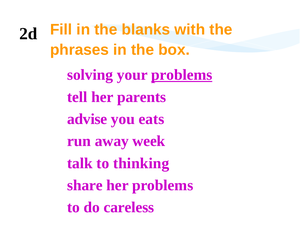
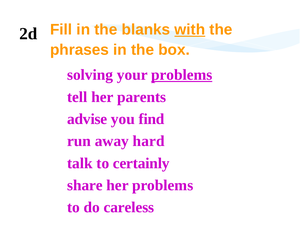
with underline: none -> present (190, 30)
eats: eats -> find (152, 119)
week: week -> hard (149, 141)
thinking: thinking -> certainly (141, 163)
